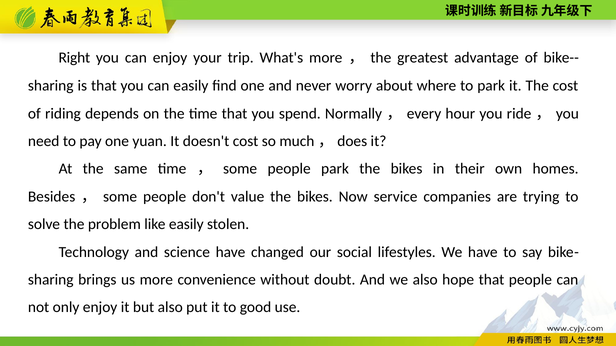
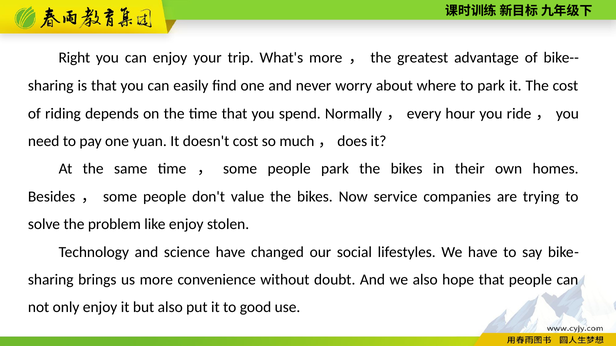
like easily: easily -> enjoy (186, 225)
